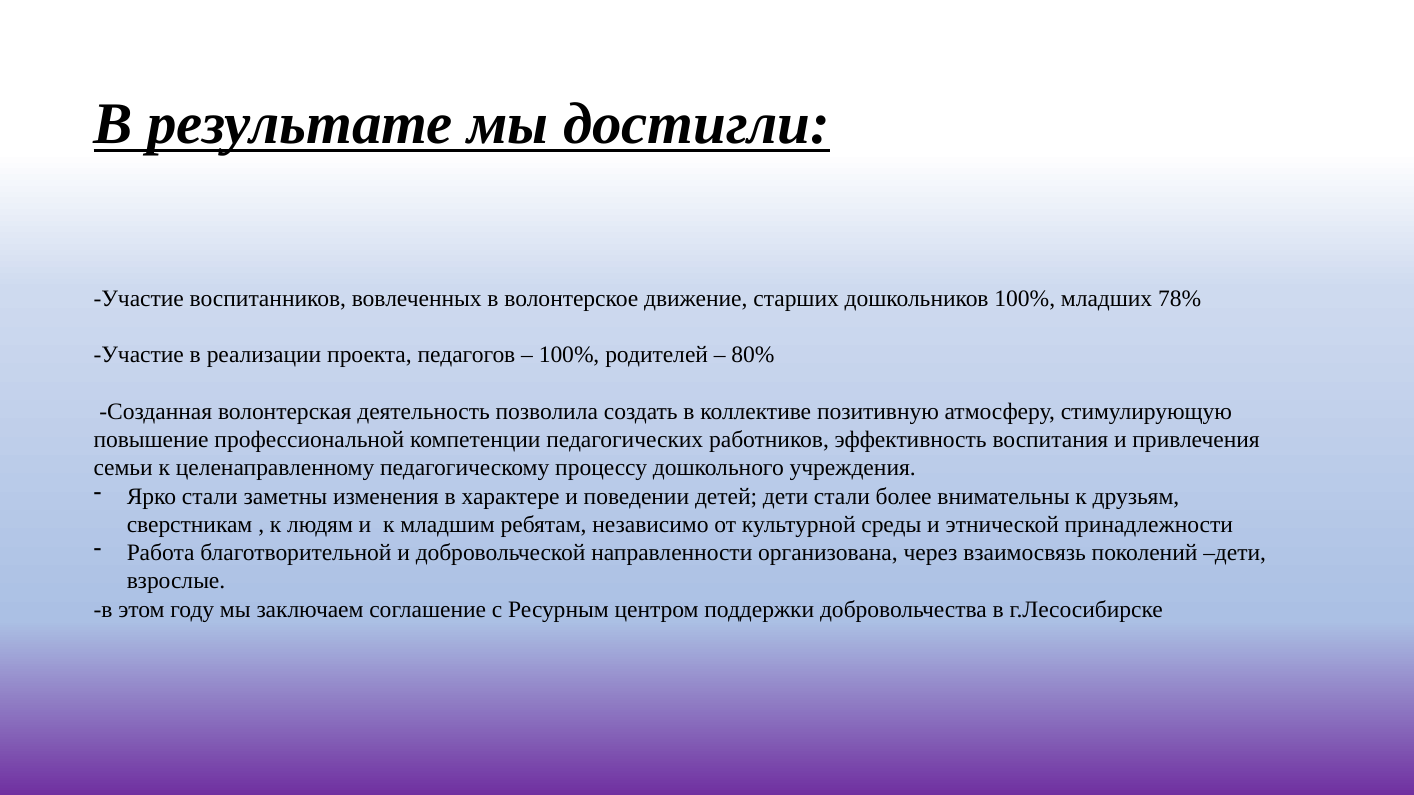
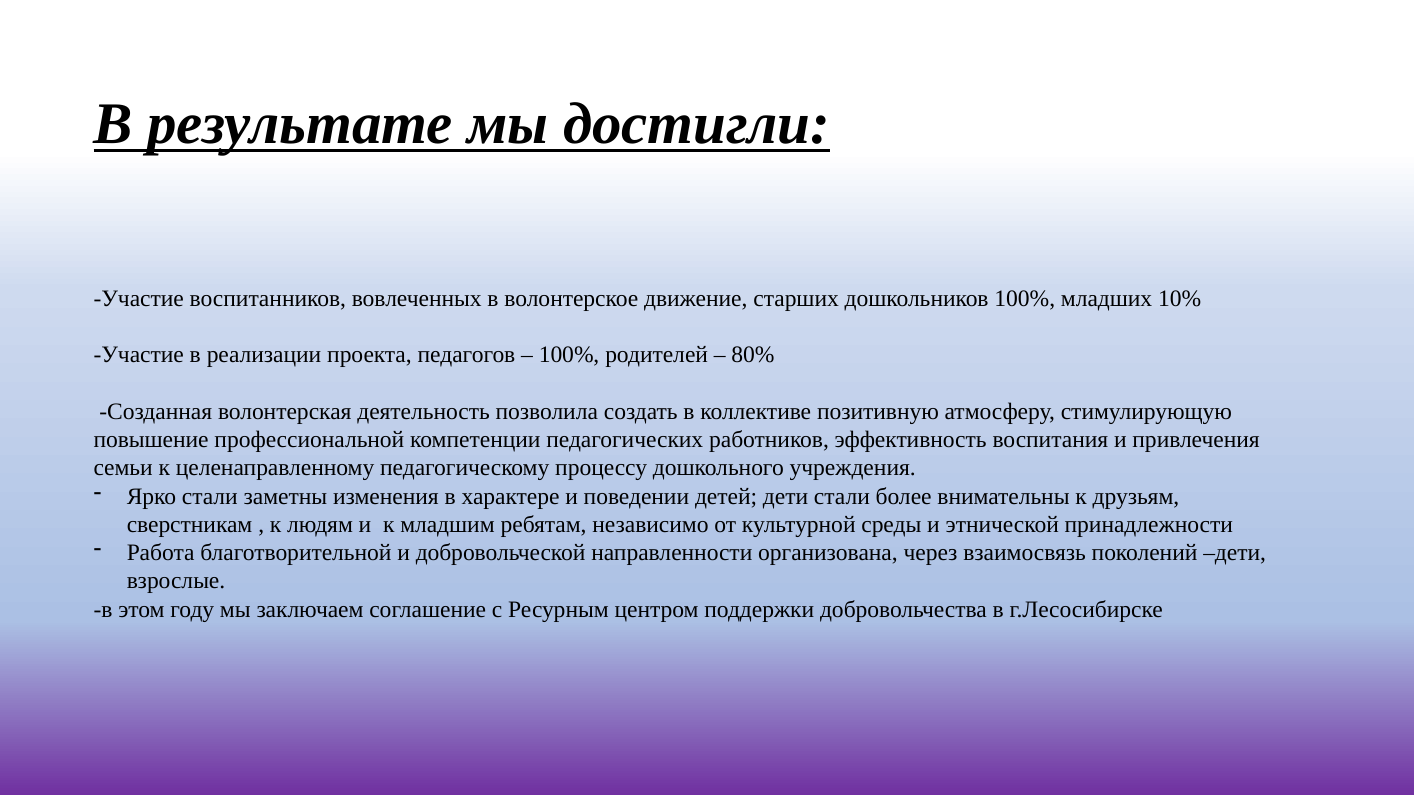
78%: 78% -> 10% (1180, 299)
